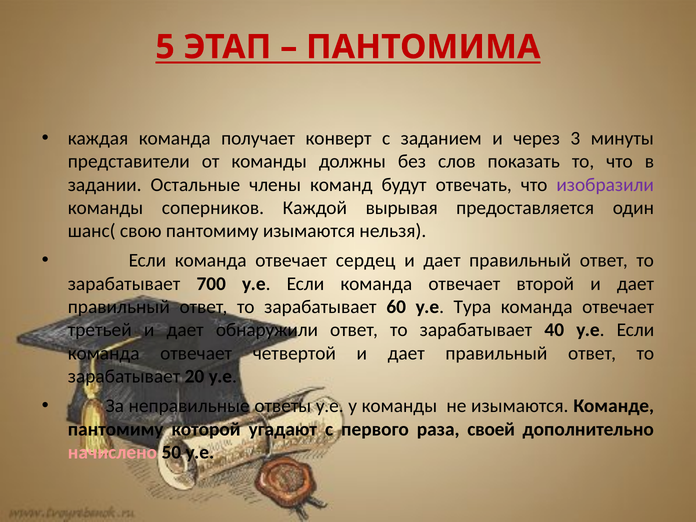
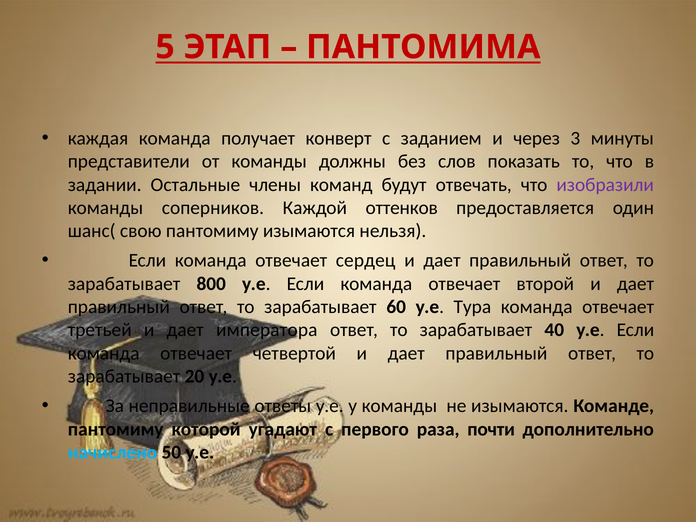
вырывая: вырывая -> оттенков (402, 208)
700: 700 -> 800 (211, 284)
обнаружили: обнаружили -> императора (267, 330)
своей: своей -> почти (491, 429)
начислено colour: pink -> light blue (112, 452)
